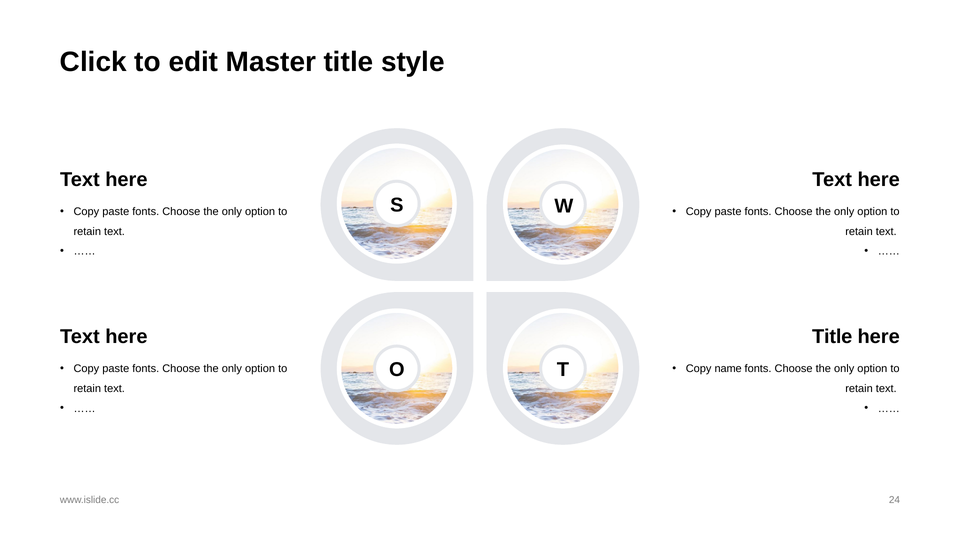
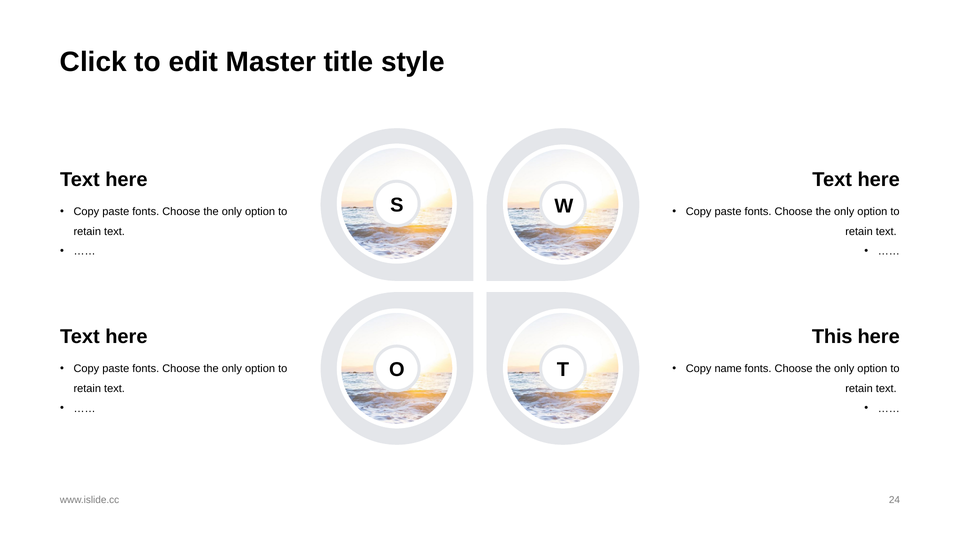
Title: Title -> This (832, 337)
